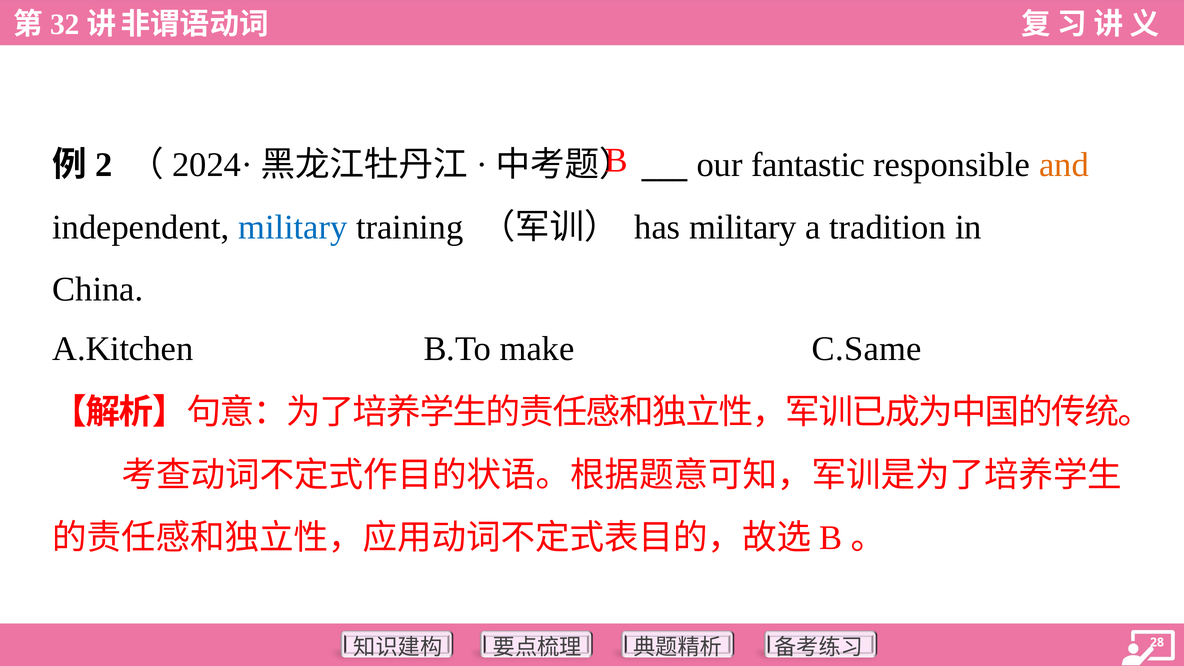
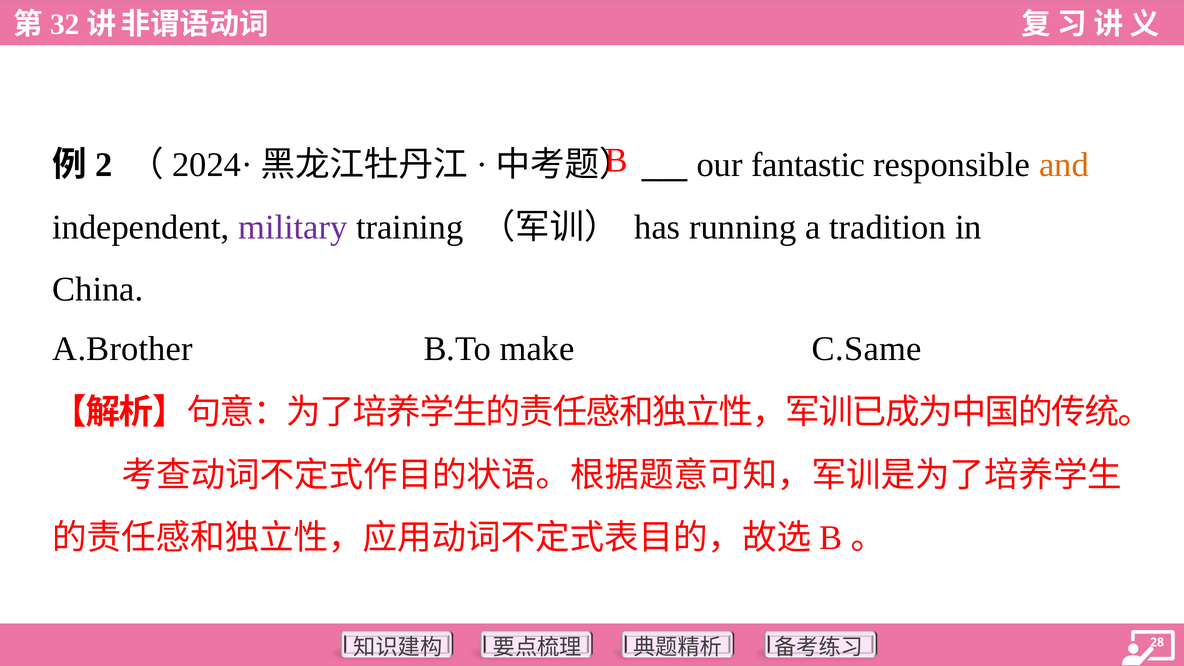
military colour: blue -> purple (293, 228)
has military: military -> running (743, 228)
A.Kitchen: A.Kitchen -> A.Brother (123, 349)
